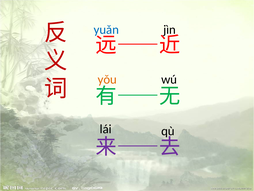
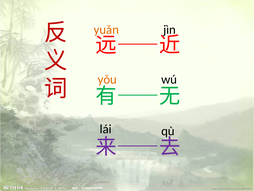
yuǎn colour: blue -> orange (106, 30)
